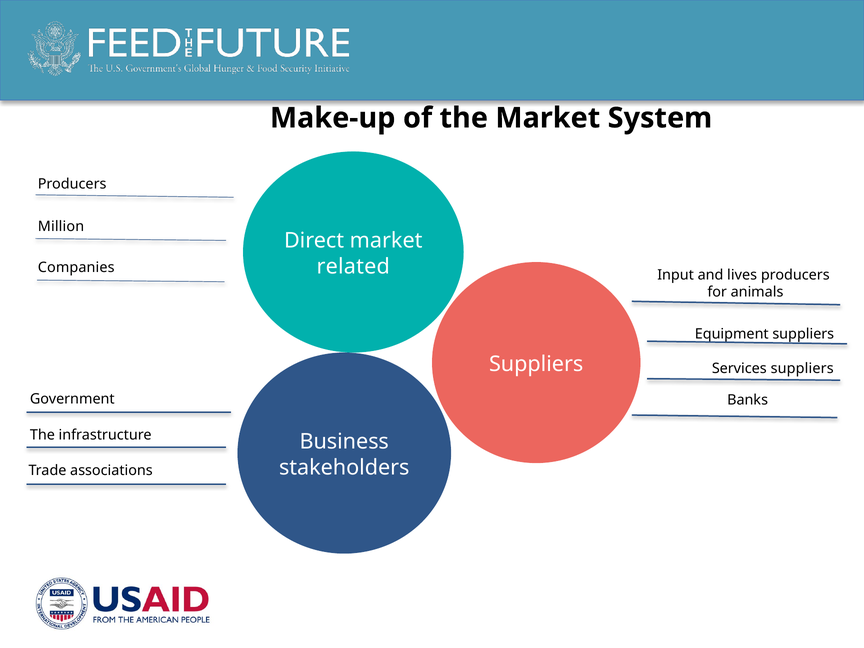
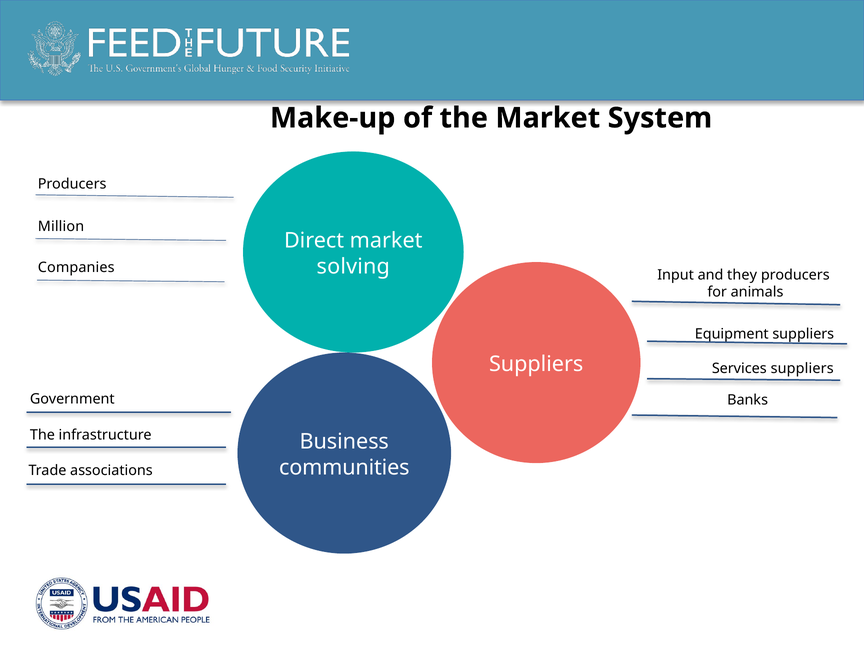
related: related -> solving (353, 266)
lives: lives -> they (742, 275)
stakeholders: stakeholders -> communities (344, 468)
